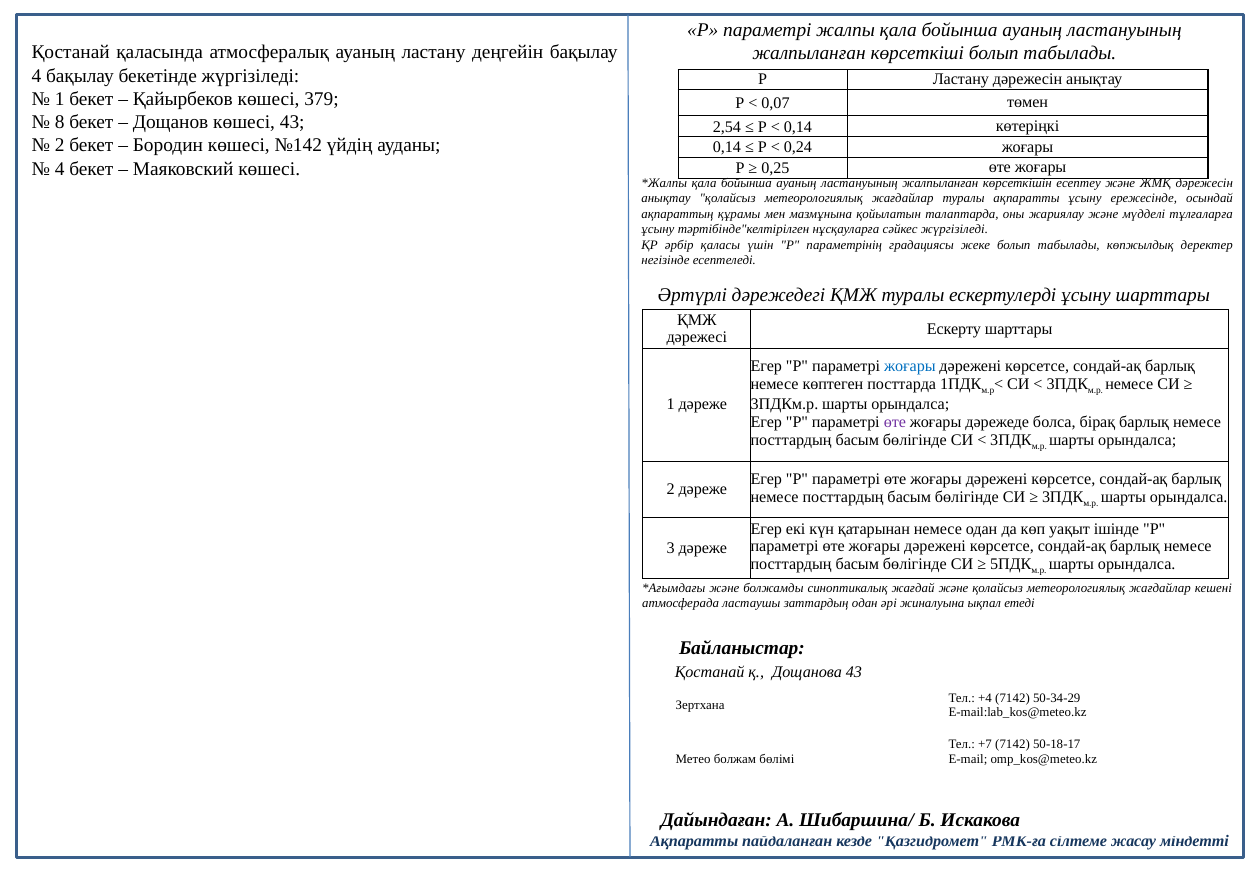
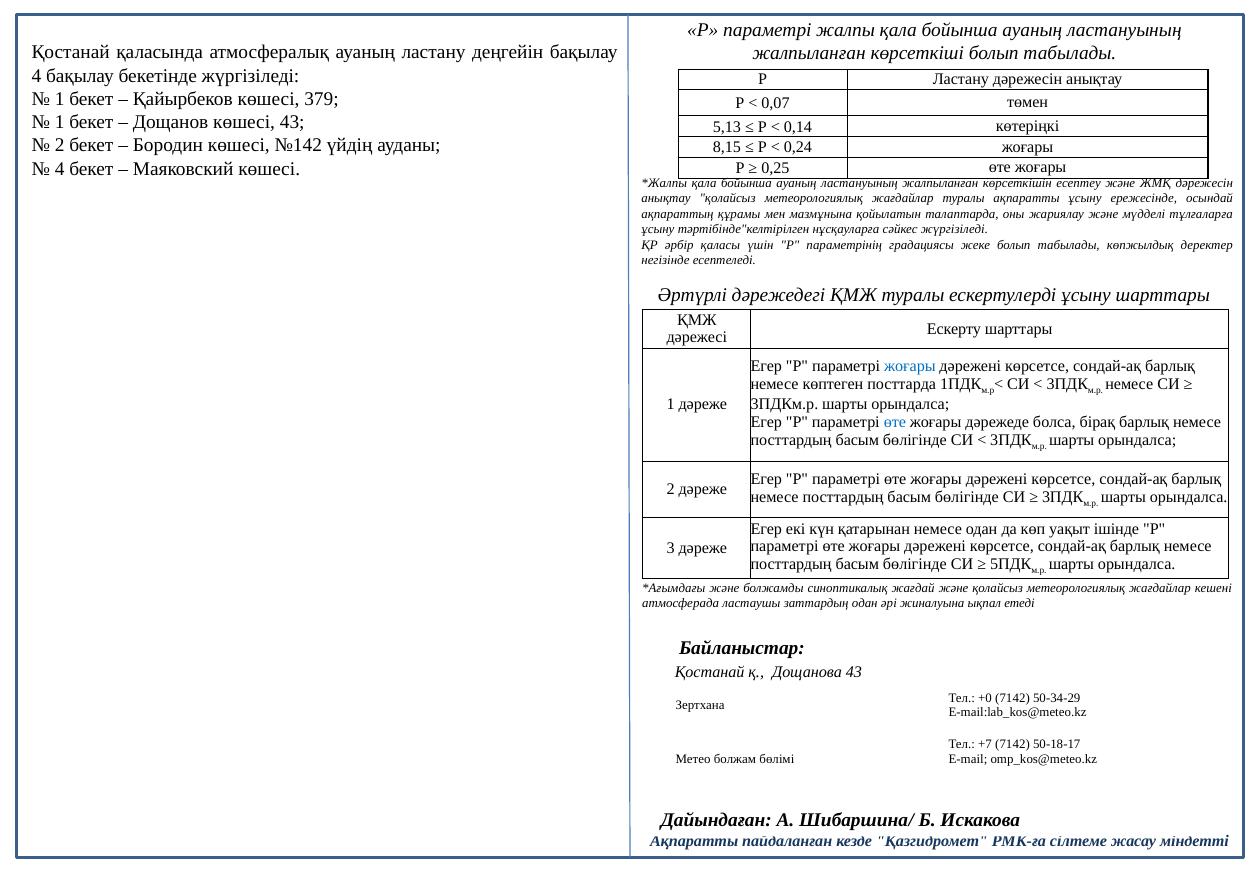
8: 8 -> 1 (60, 122)
2,54: 2,54 -> 5,13 (727, 127)
0,14: 0,14 -> 8,15 (727, 148)
өте colour: purple -> blue (895, 422)
+4: +4 -> +0 (985, 698)
